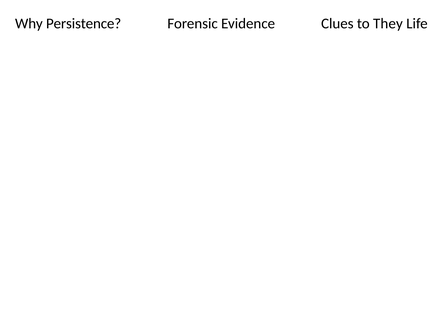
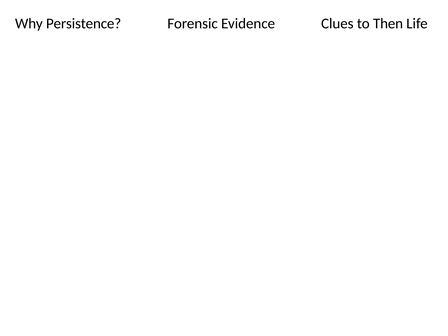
They: They -> Then (388, 23)
